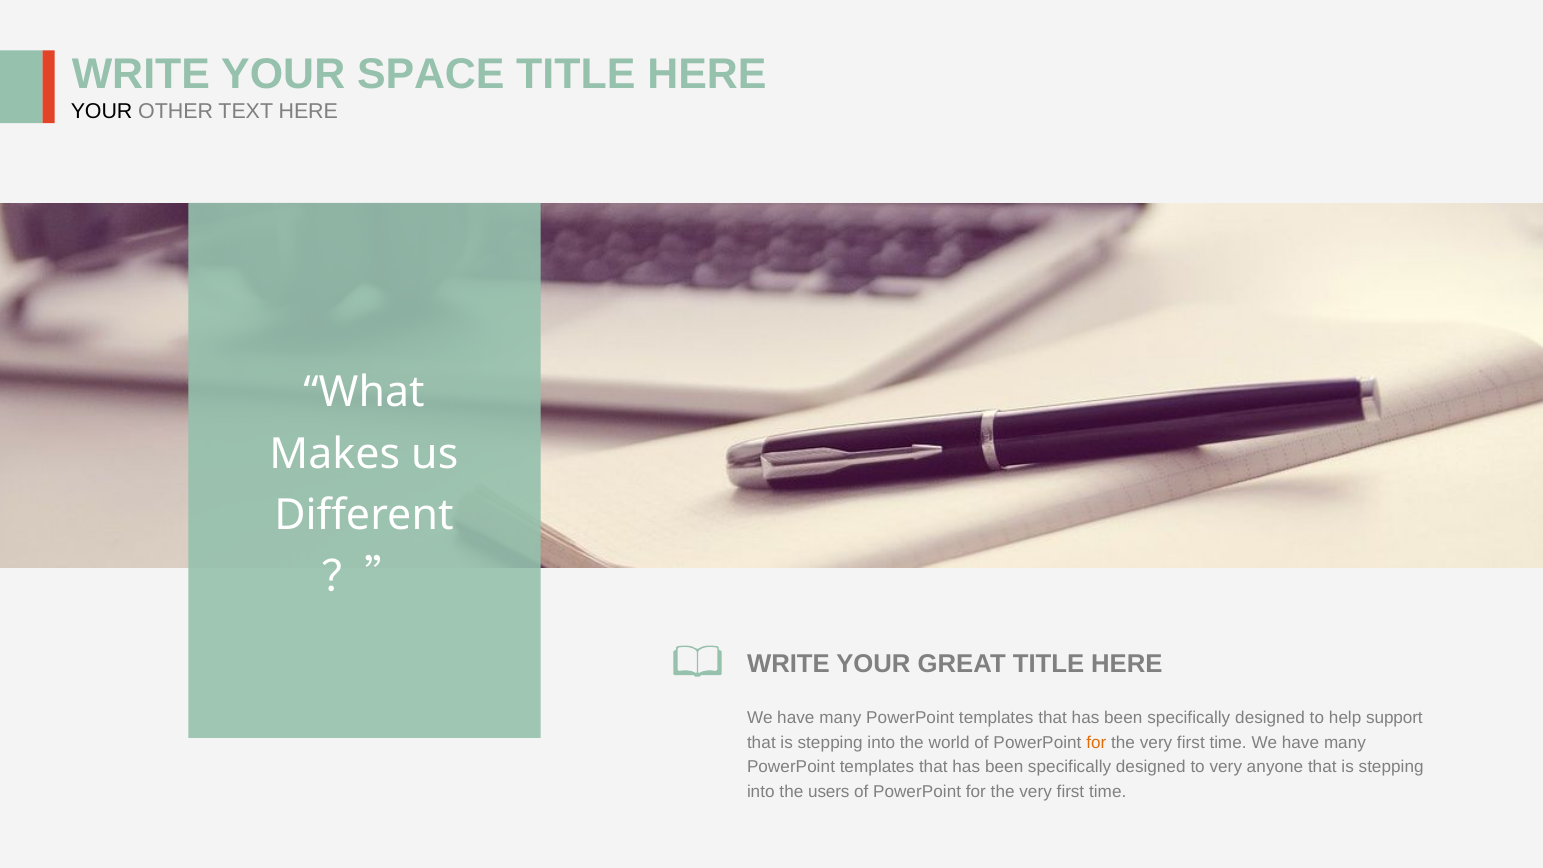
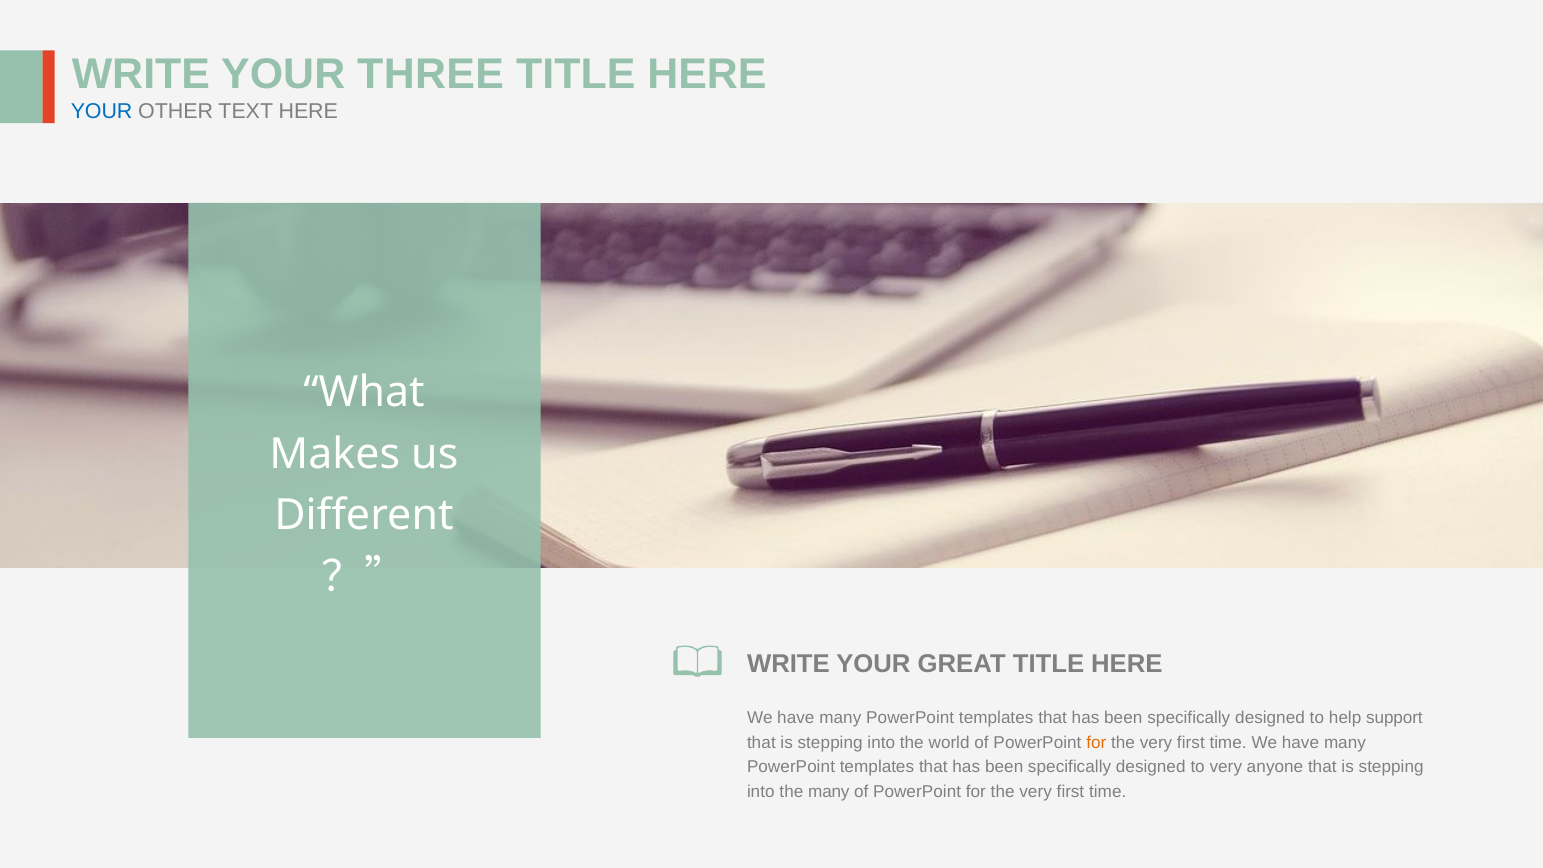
SPACE: SPACE -> THREE (431, 74)
YOUR colour: black -> blue (102, 111)
the users: users -> many (829, 791)
